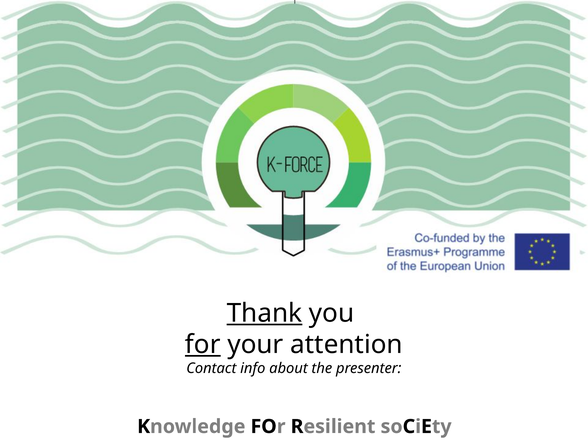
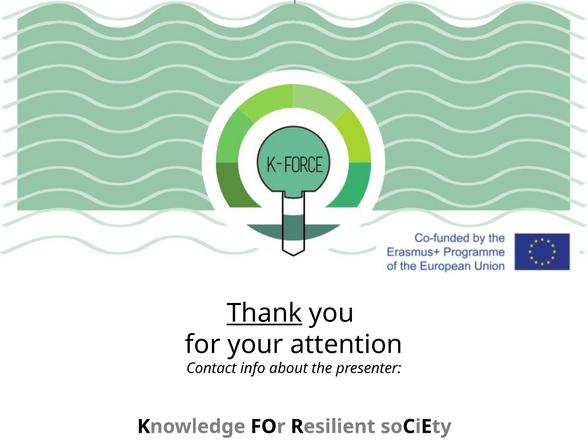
for underline: present -> none (203, 345)
